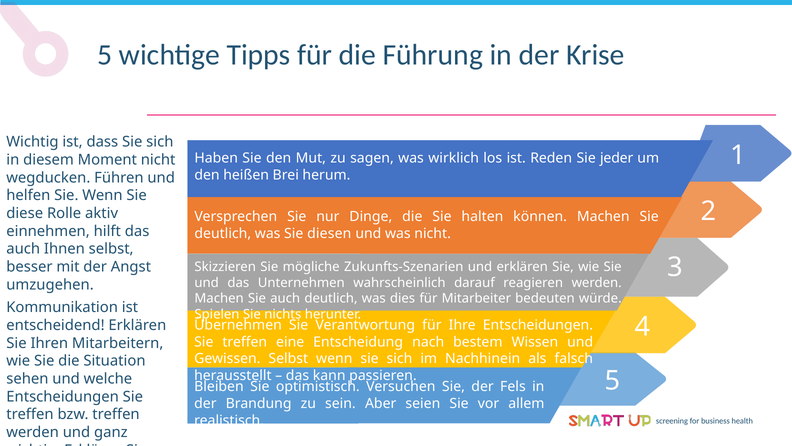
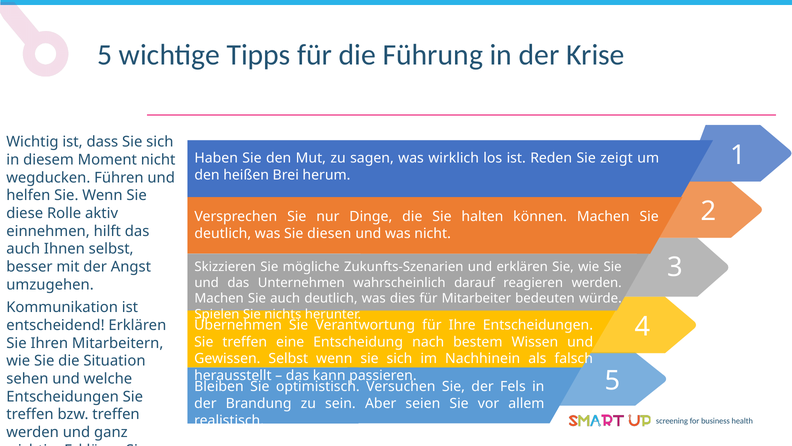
jeder: jeder -> zeigt (617, 158)
